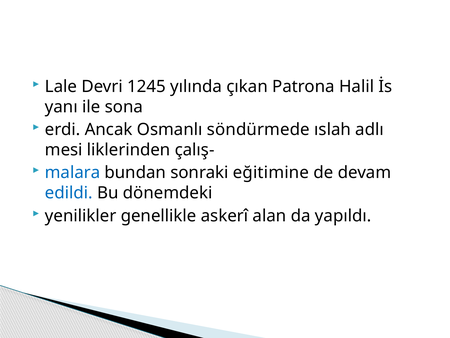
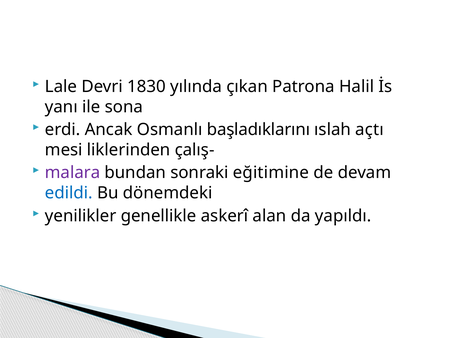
1245: 1245 -> 1830 (147, 86)
söndürmede: söndürmede -> başladıklarını (258, 129)
adlı: adlı -> açtı (370, 129)
malara colour: blue -> purple (73, 172)
